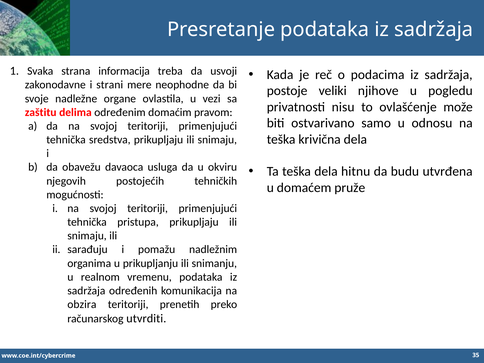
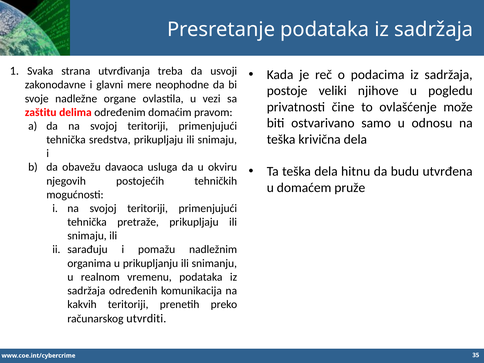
informacija: informacija -> utvrđivanja (124, 71)
strani: strani -> glavni (110, 85)
nisu: nisu -> čine (343, 107)
pristupa: pristupa -> pretraže (138, 222)
obzira: obzira -> kakvih (82, 304)
